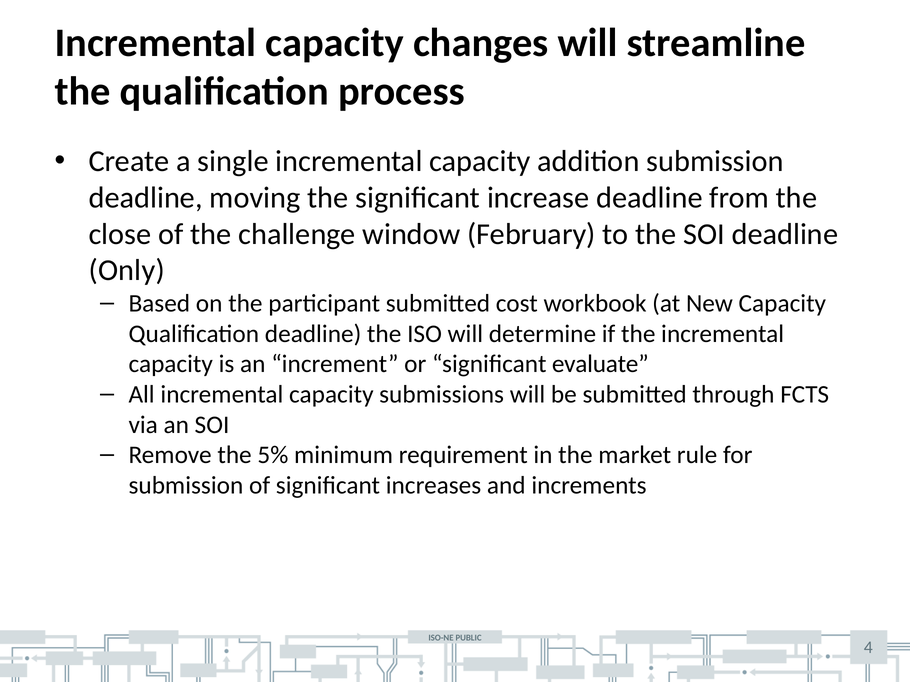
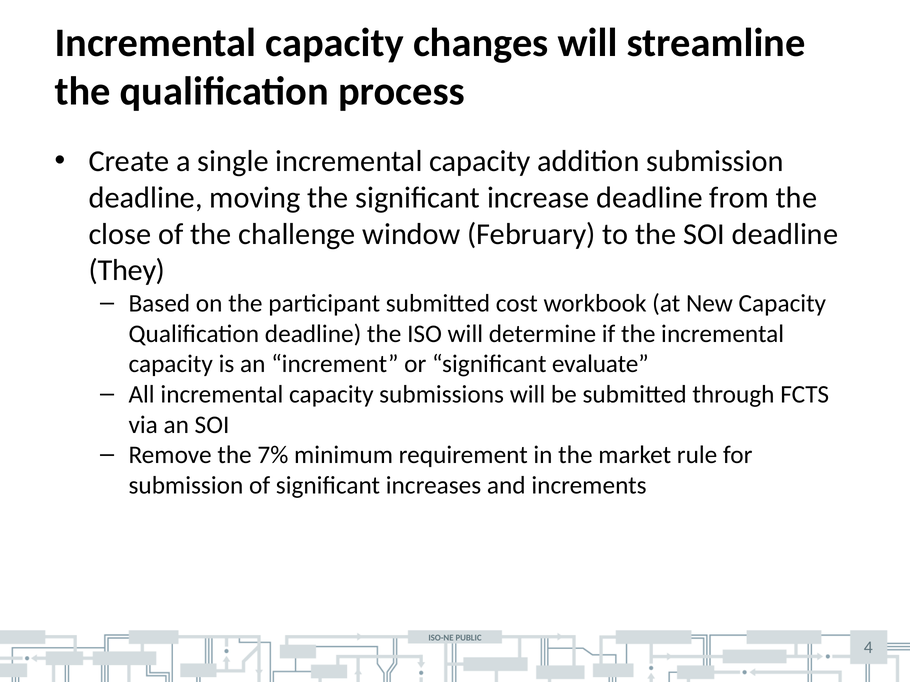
Only: Only -> They (127, 271)
5%: 5% -> 7% (273, 455)
